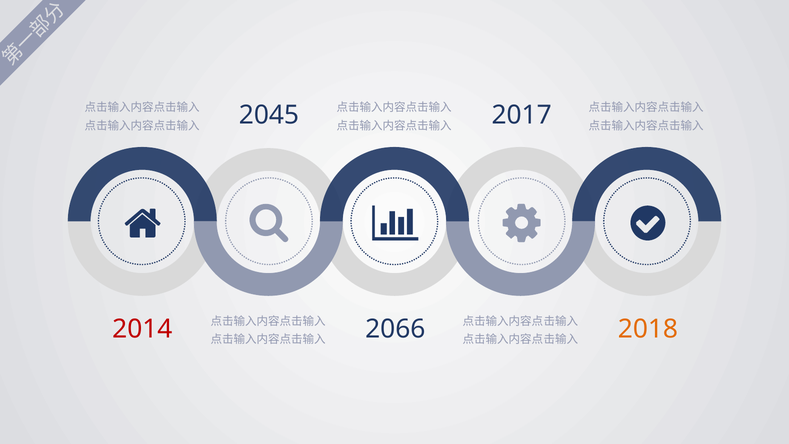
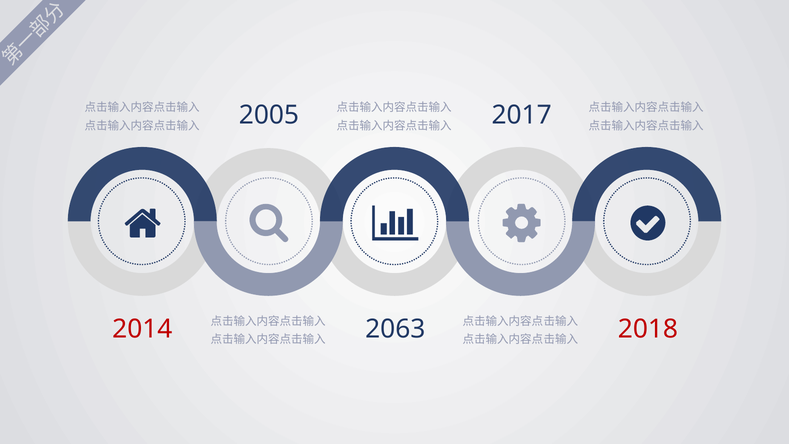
2045: 2045 -> 2005 (269, 115)
2018 colour: orange -> red (648, 329)
2066: 2066 -> 2063 (395, 329)
